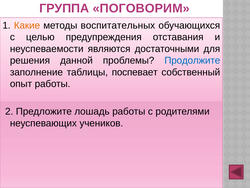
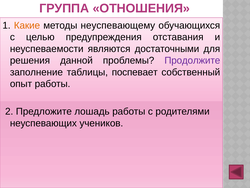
ПОГОВОРИМ: ПОГОВОРИМ -> ОТНОШЕНИЯ (141, 8)
воспитательных: воспитательных -> неуспевающему (118, 25)
Продолжите colour: blue -> purple (192, 60)
